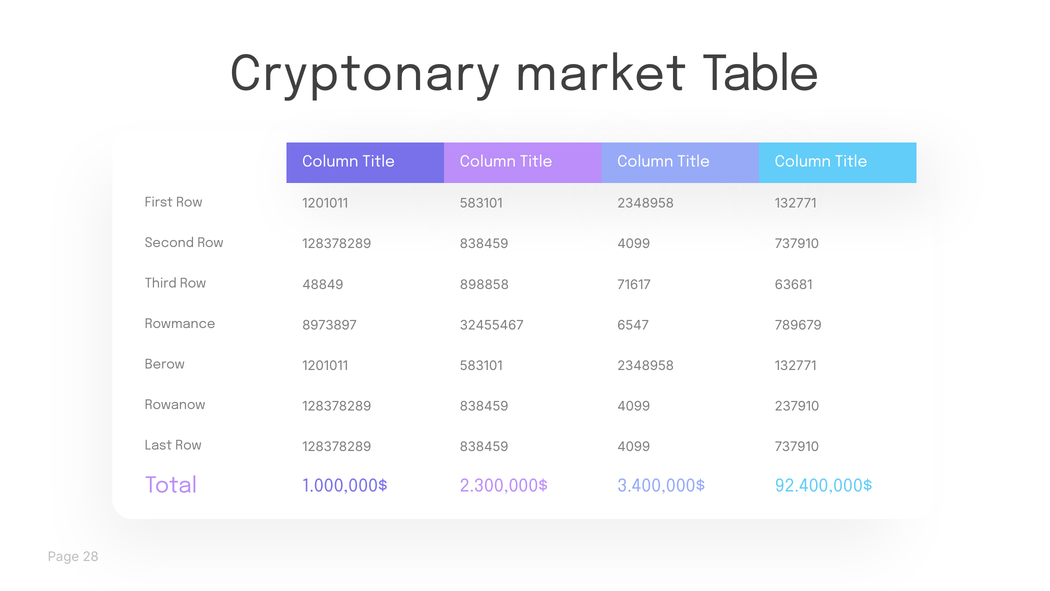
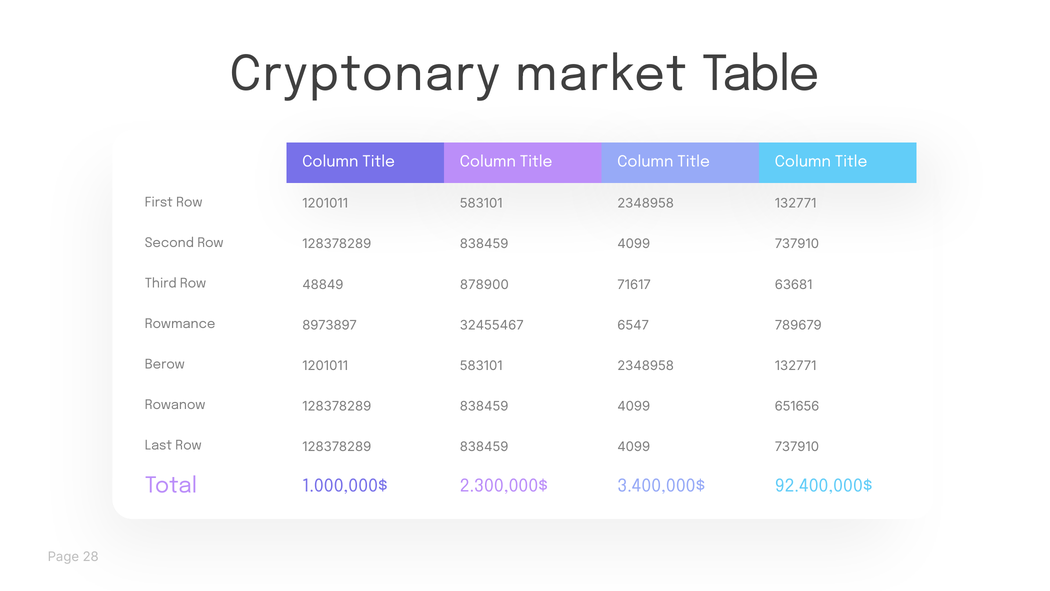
898858: 898858 -> 878900 (484, 285)
237910: 237910 -> 651656 (797, 406)
